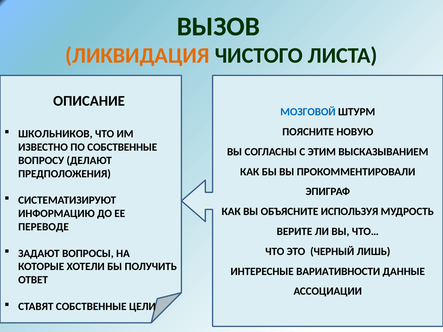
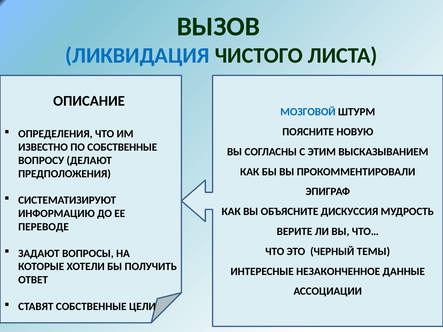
ЛИКВИДАЦИЯ colour: orange -> blue (137, 56)
ШКОЛЬНИКОВ: ШКОЛЬНИКОВ -> ОПРЕДЕЛЕНИЯ (55, 134)
ИСПОЛЬЗУЯ: ИСПОЛЬЗУЯ -> ДИСКУССИЯ (350, 212)
ЛИШЬ: ЛИШЬ -> ТЕМЫ (373, 252)
ВАРИАТИВНОСТИ: ВАРИАТИВНОСТИ -> НЕЗАКОНЧЕННОЕ (338, 272)
